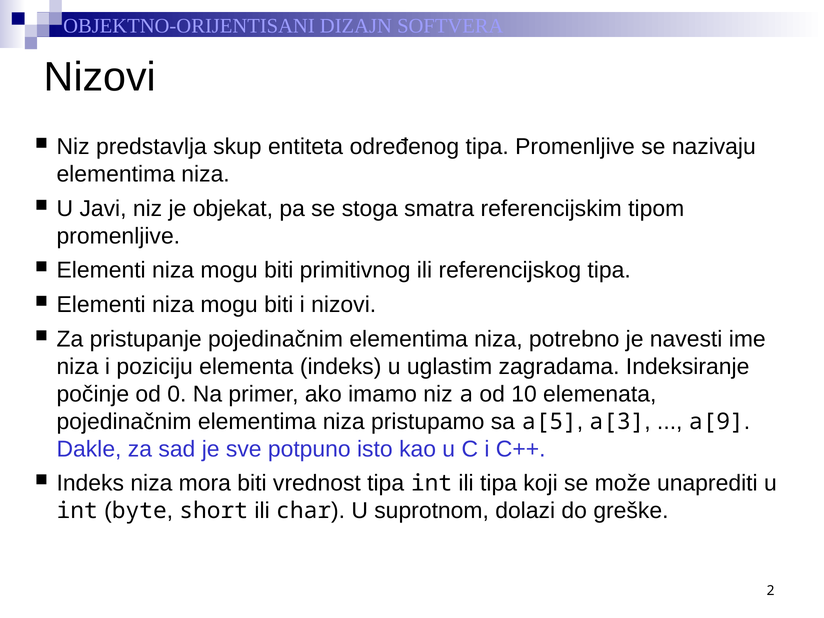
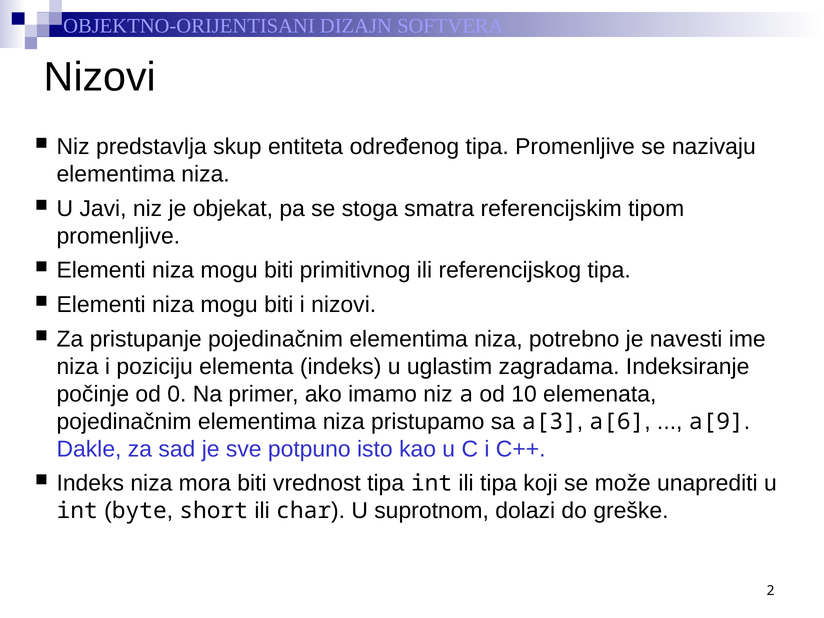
a[5: a[5 -> a[3 (549, 422)
a[3: a[3 -> a[6 (617, 422)
